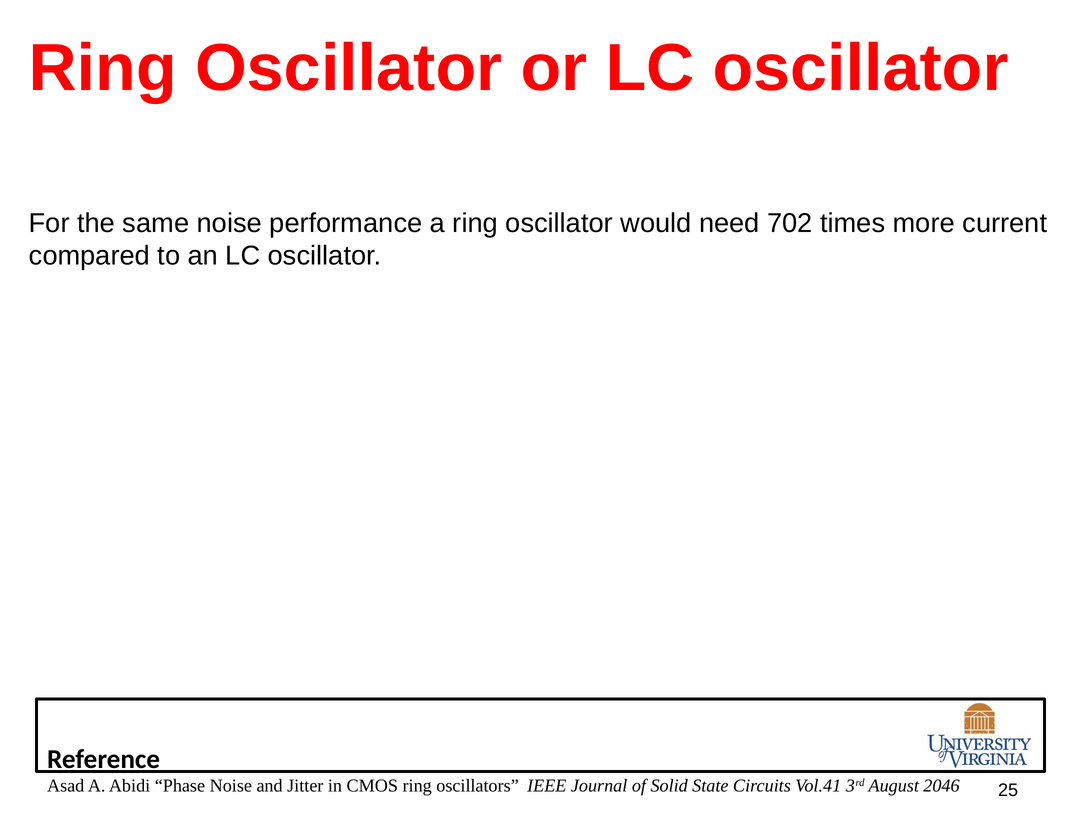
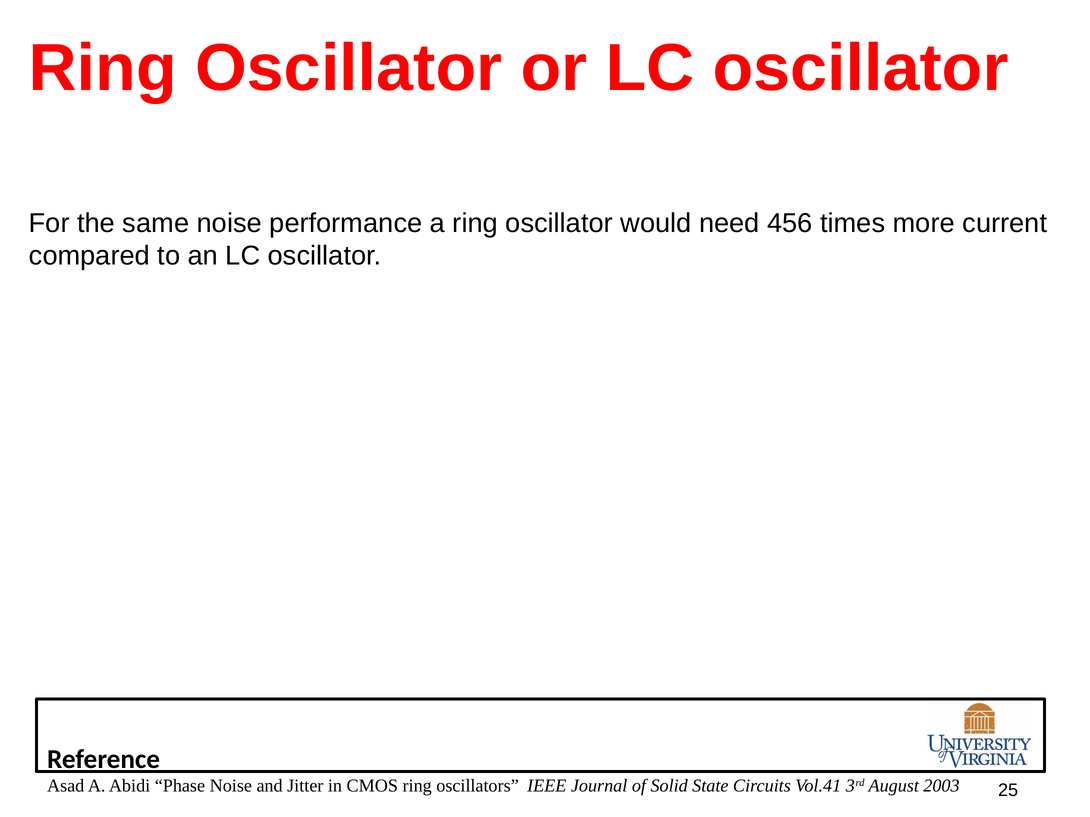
702: 702 -> 456 (790, 223)
2046: 2046 -> 2003 (941, 786)
